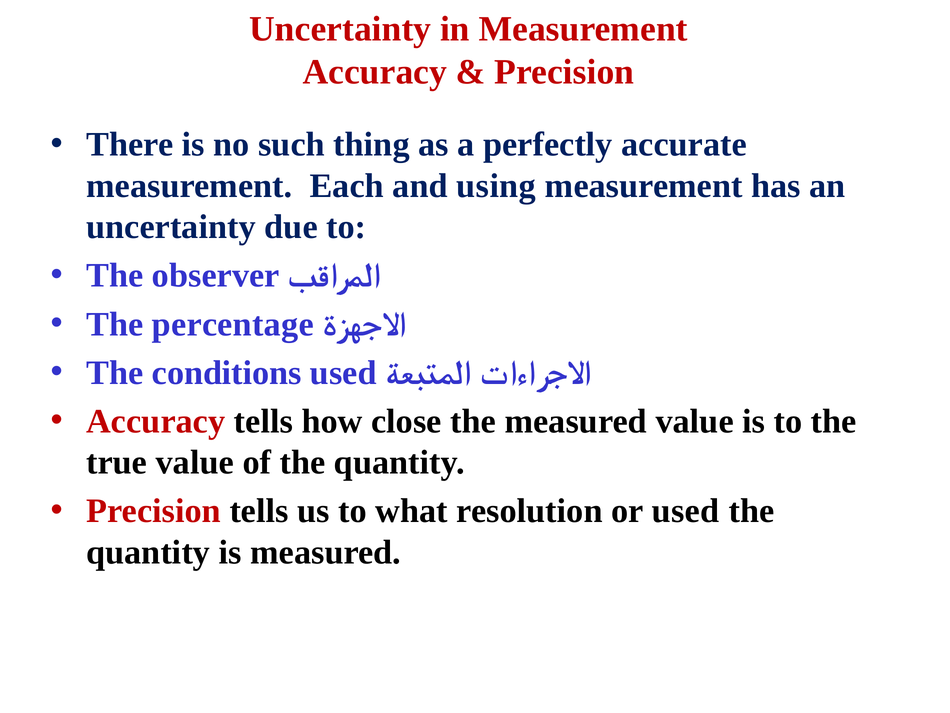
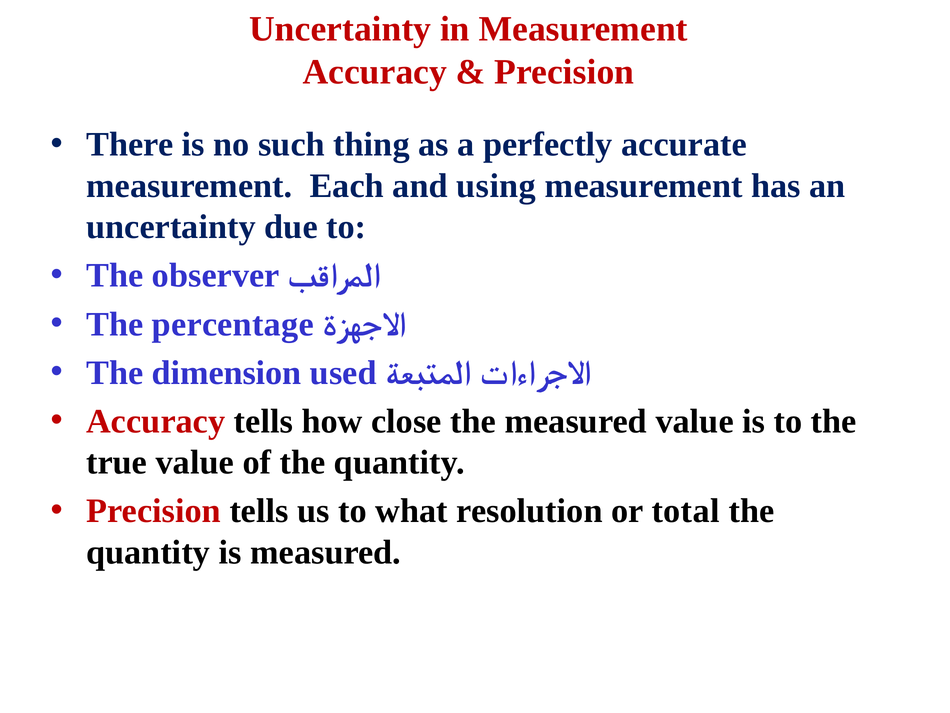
conditions: conditions -> dimension (227, 372)
or used: used -> total (686, 511)
